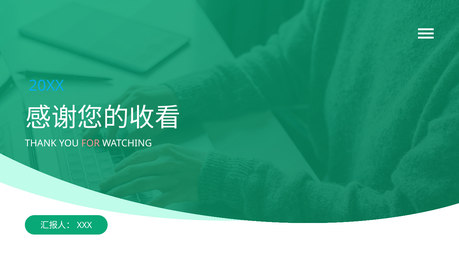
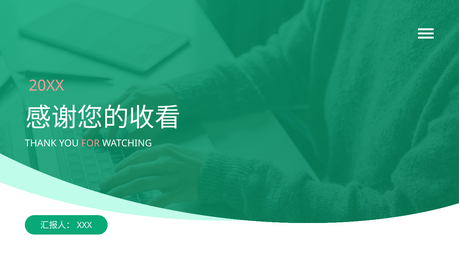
20XX colour: light blue -> pink (46, 86)
